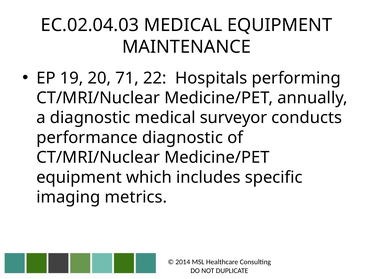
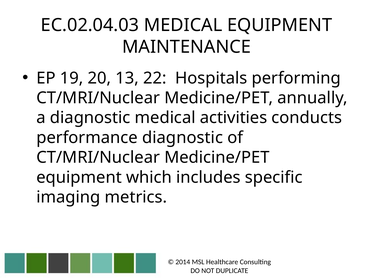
71: 71 -> 13 (127, 78)
surveyor: surveyor -> activities (234, 118)
